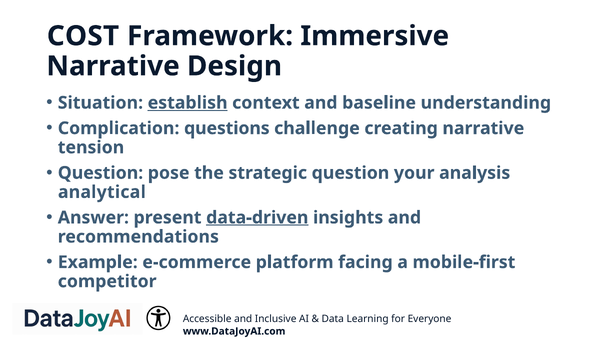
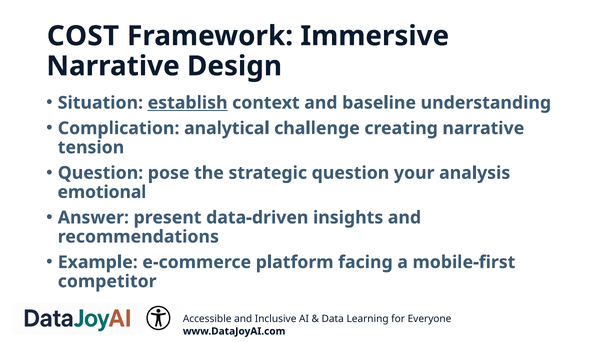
questions: questions -> analytical (227, 128)
analytical: analytical -> emotional (102, 192)
data-driven underline: present -> none (257, 218)
